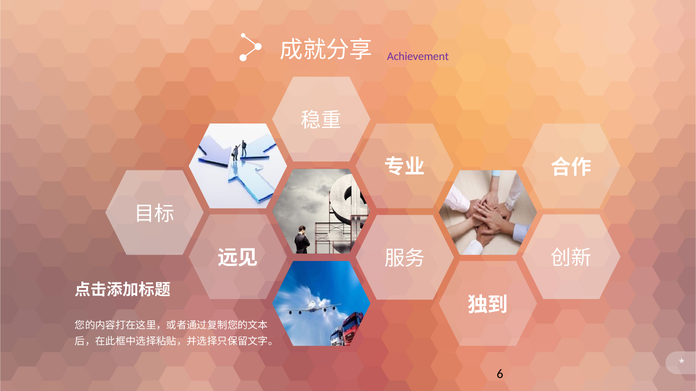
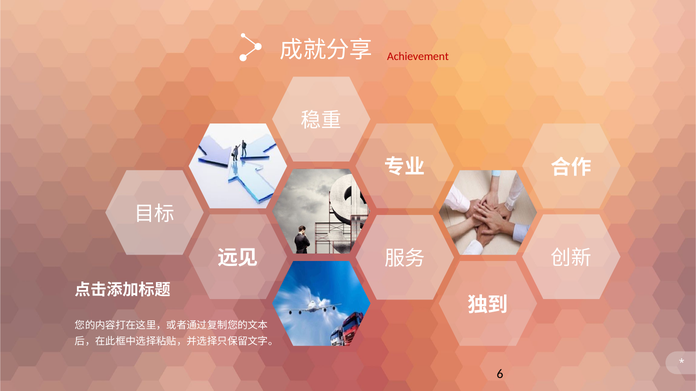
Achievement colour: purple -> red (418, 57)
